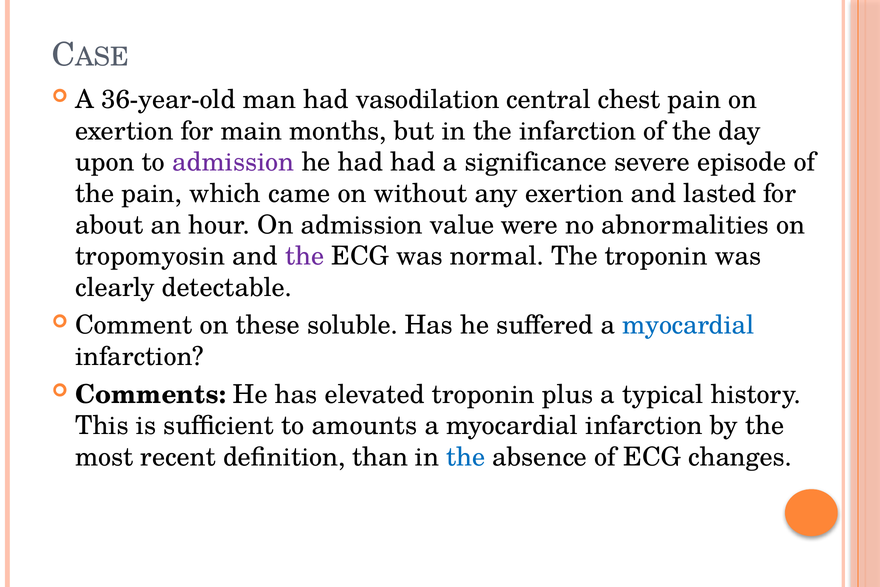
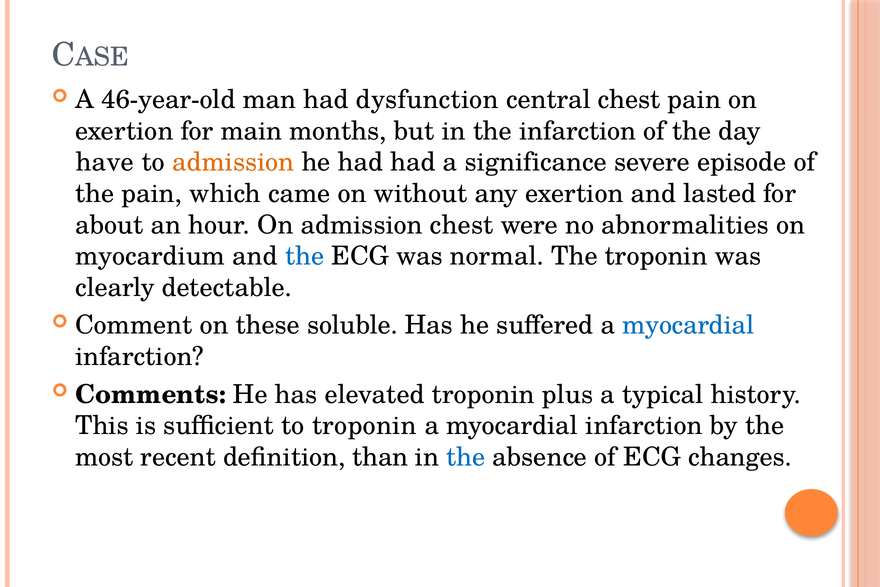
36-year-old: 36-year-old -> 46-year-old (168, 100)
vasodilation: vasodilation -> dysfunction (427, 100)
upon: upon -> have (105, 162)
admission colour: purple -> orange (233, 162)
admission value: value -> chest (462, 225)
tropomyosin: tropomyosin -> myocardium (150, 256)
the colour: purple -> blue (305, 256)
to amounts: amounts -> troponin (364, 426)
